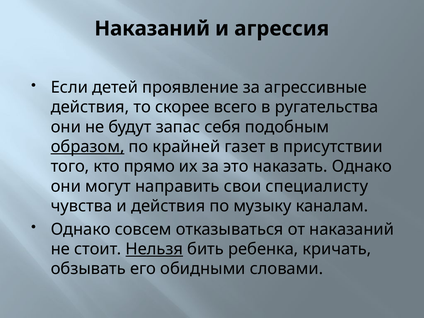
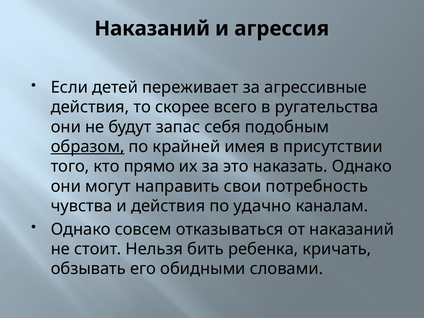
проявление: проявление -> переживает (190, 87)
газет: газет -> имея (245, 147)
специалисту: специалисту -> потребность (317, 186)
музыку: музыку -> удачно (262, 206)
Нельзя underline: present -> none (154, 249)
